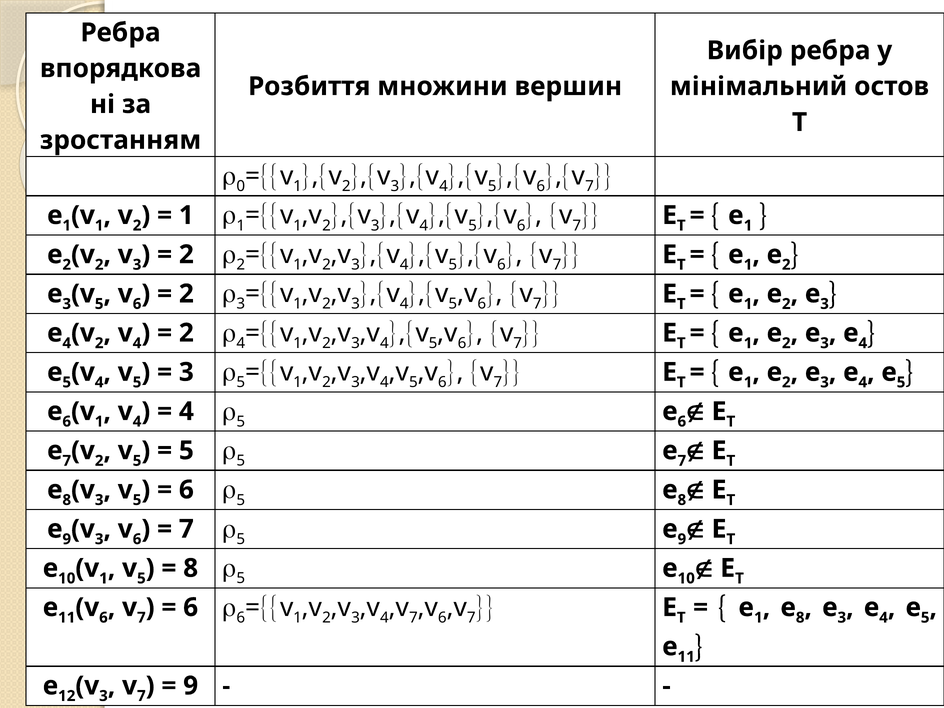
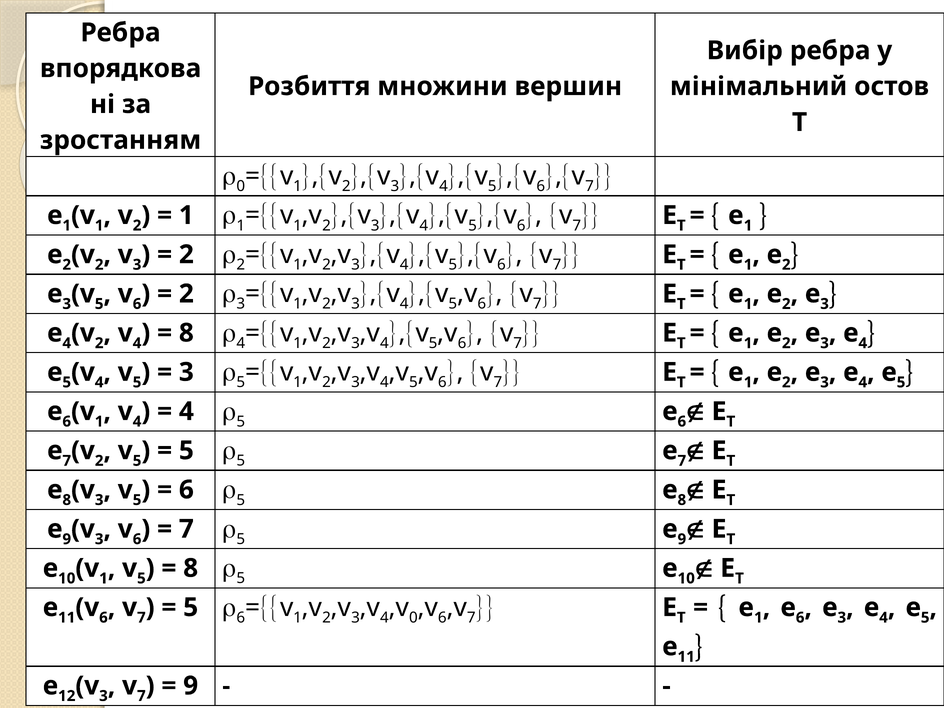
2: 2 -> 8 (186, 333)
6: 6 -> 5 (191, 607)
7: 7 -> 0 (413, 618)
8: 8 -> 6 (800, 618)
